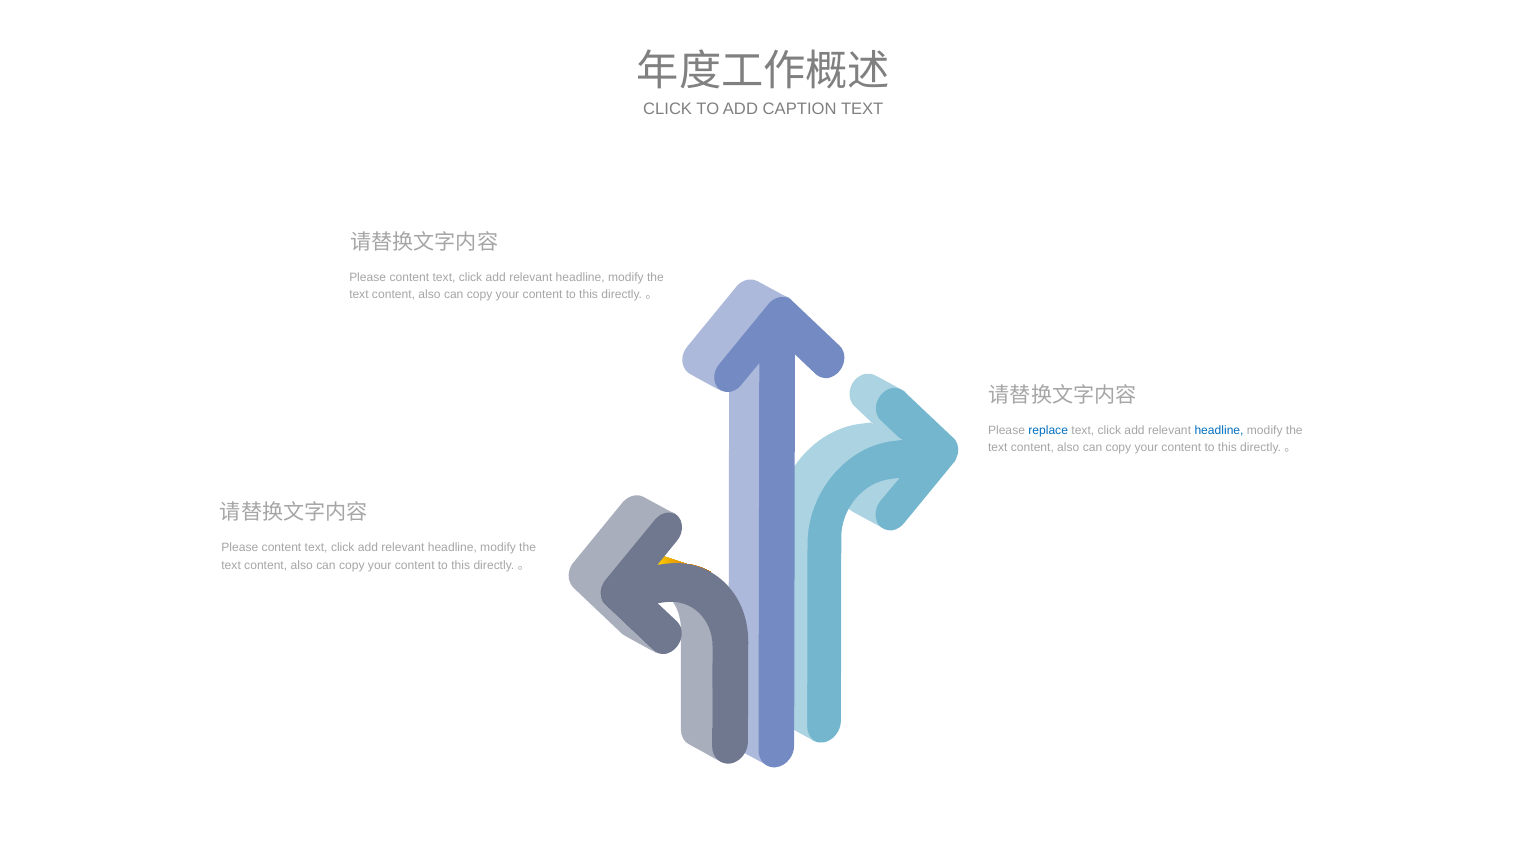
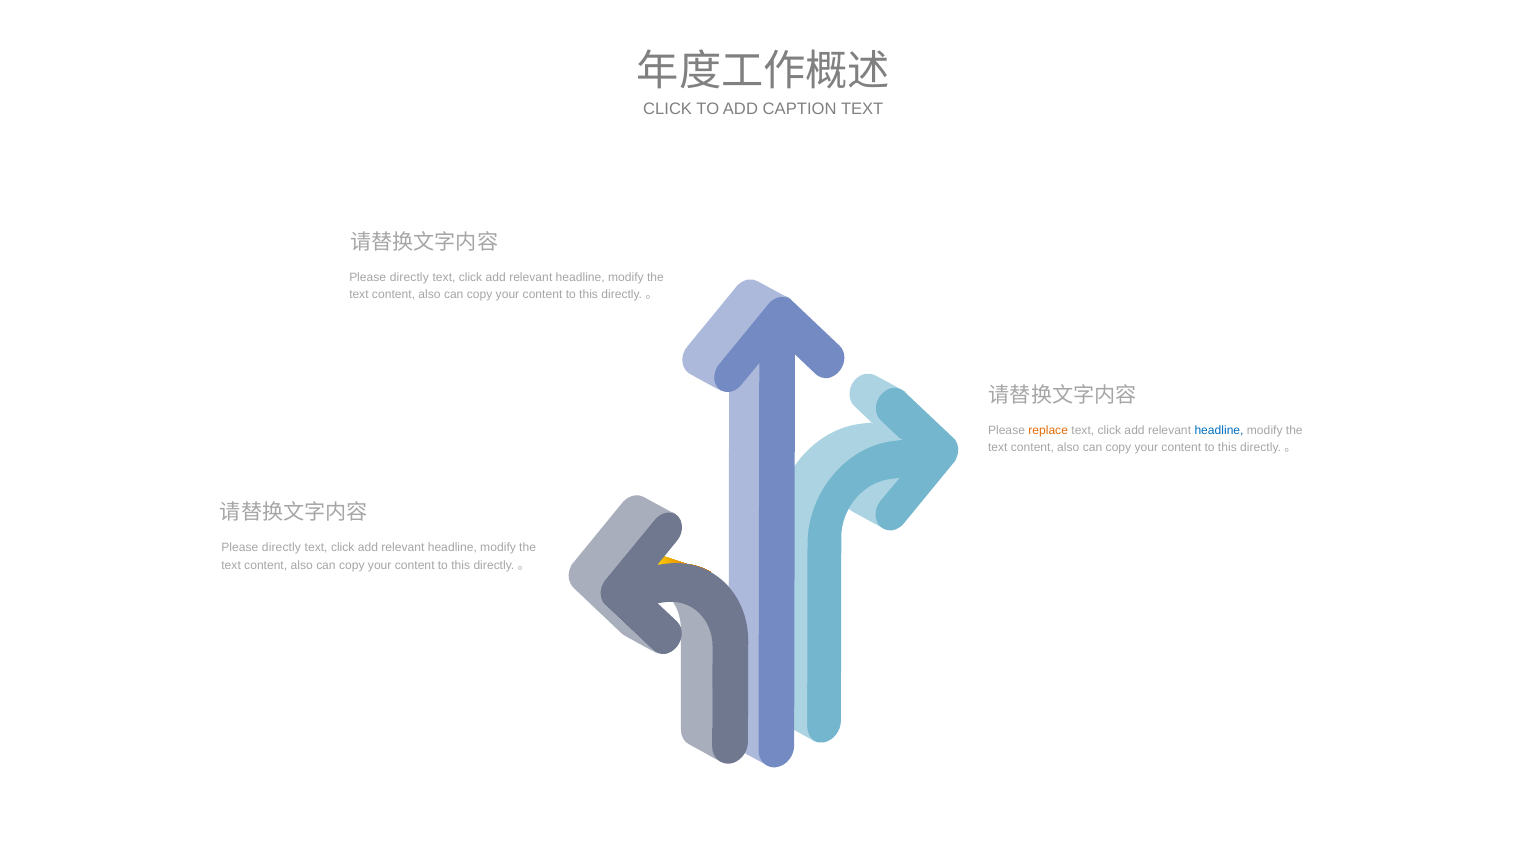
content: content -> directly (409, 278)
replace colour: blue -> orange (1048, 431)
content: content -> directly (281, 548)
